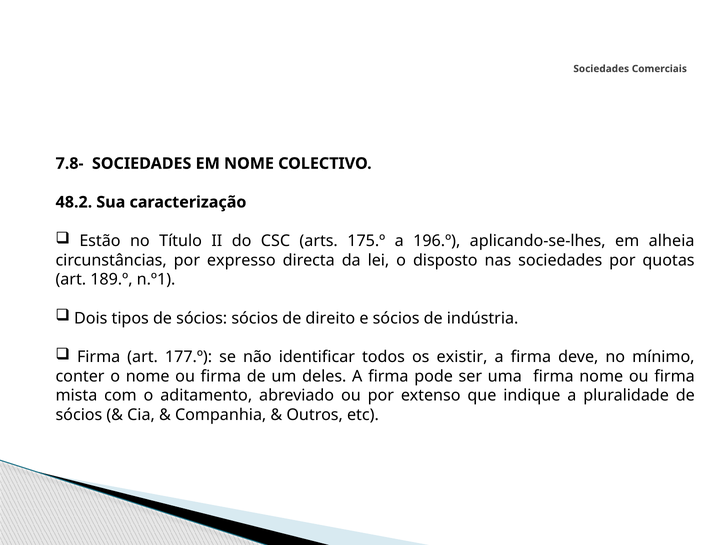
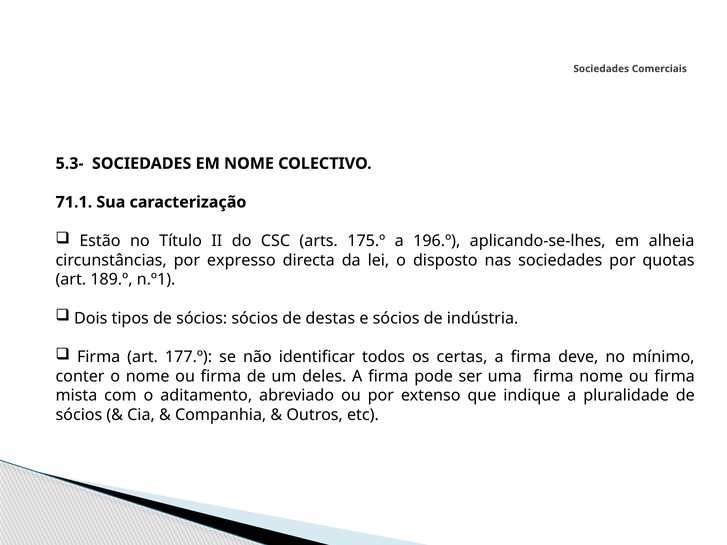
7.8-: 7.8- -> 5.3- (70, 164)
48.2: 48.2 -> 71.1 (74, 202)
direito: direito -> destas (330, 318)
existir: existir -> certas (462, 357)
